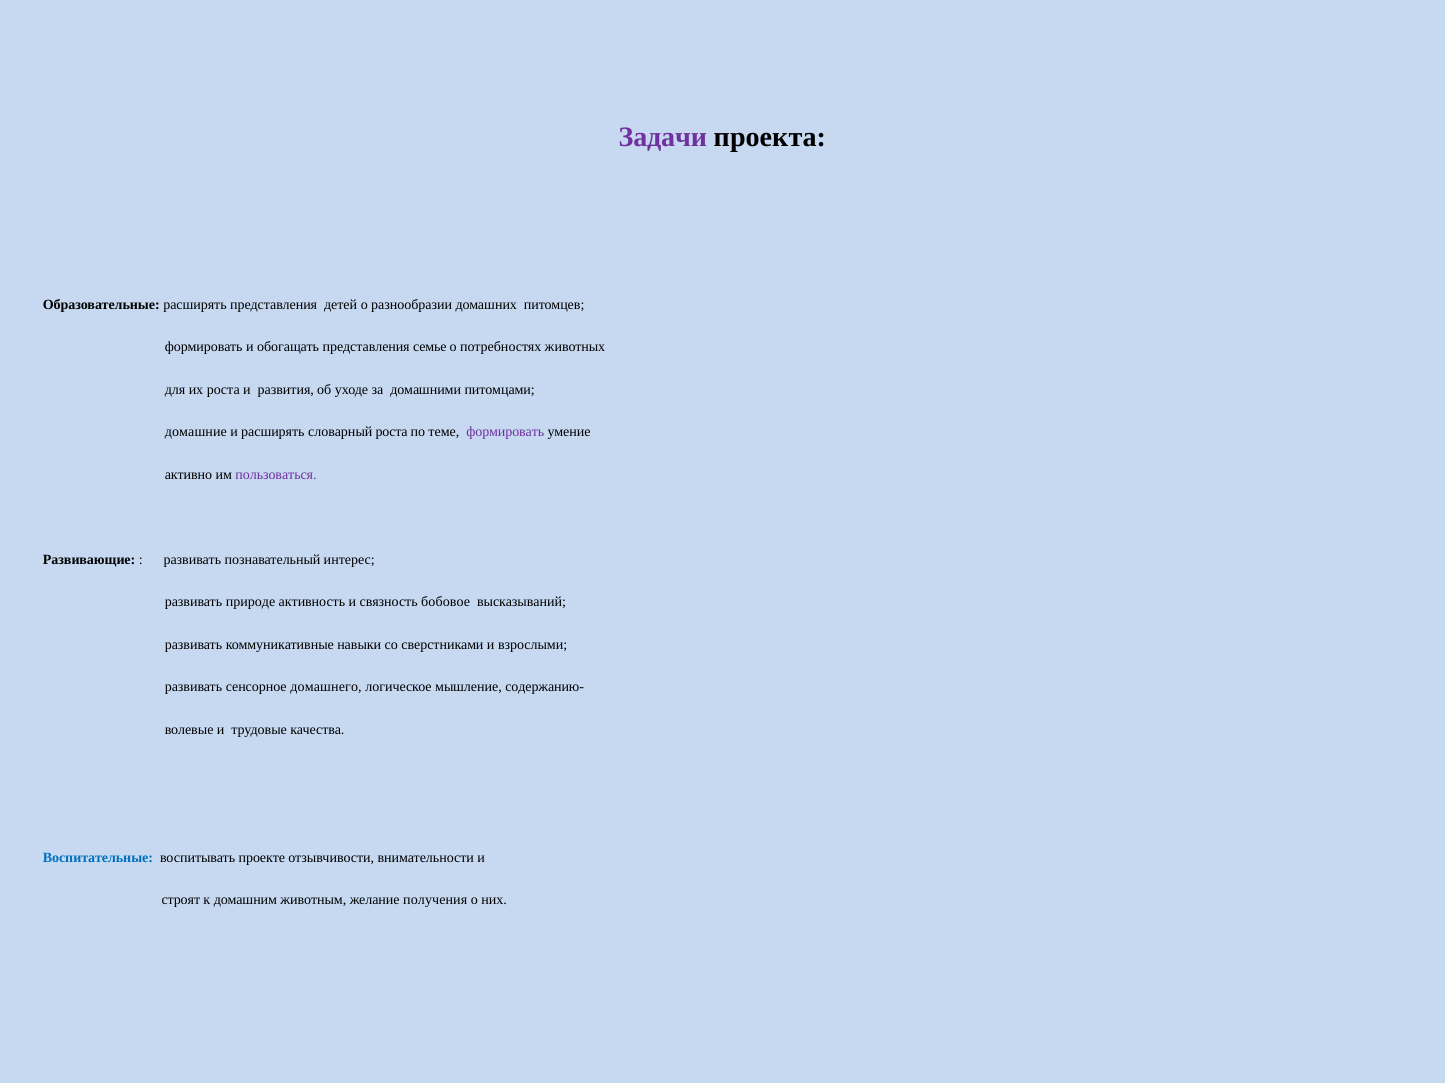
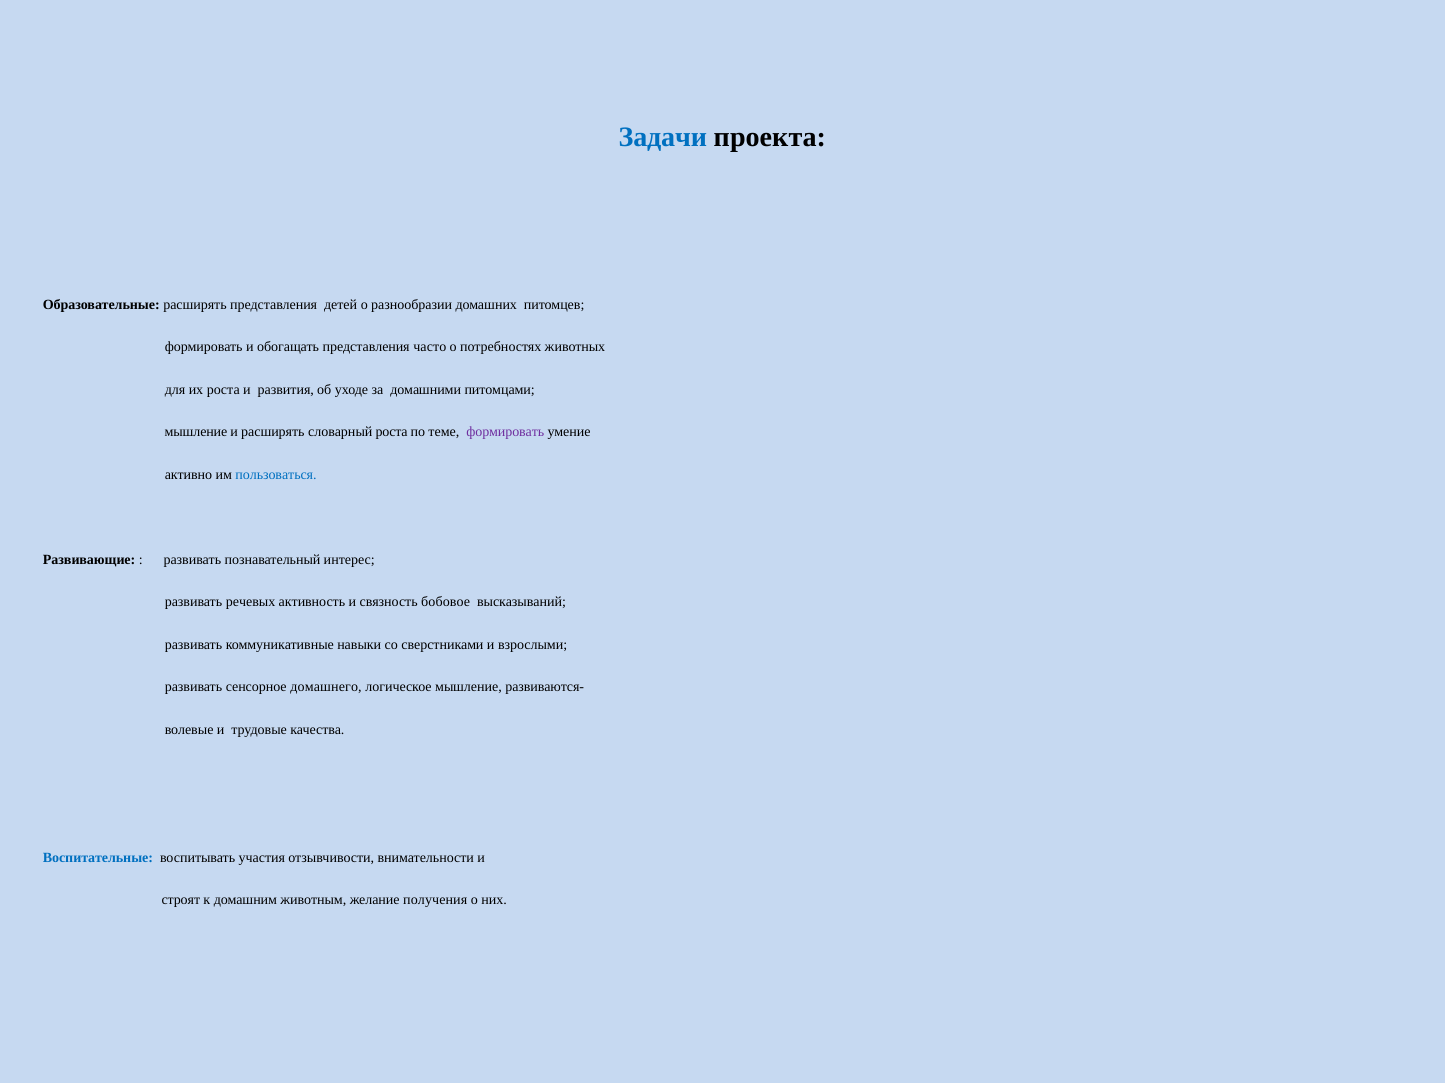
Задачи colour: purple -> blue (663, 137)
семье: семье -> часто (430, 347)
домашние: домашние -> мышление (196, 433)
пользоваться colour: purple -> blue (276, 475)
природе: природе -> речевых (251, 603)
содержанию-: содержанию- -> развиваются- (545, 688)
проекте: проекте -> участия (262, 858)
